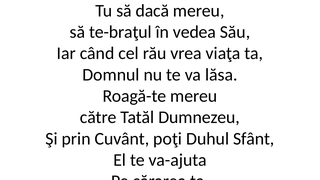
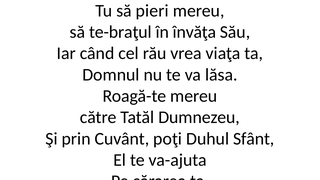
dacă: dacă -> pieri (152, 11)
vedea: vedea -> învăţa (194, 32)
